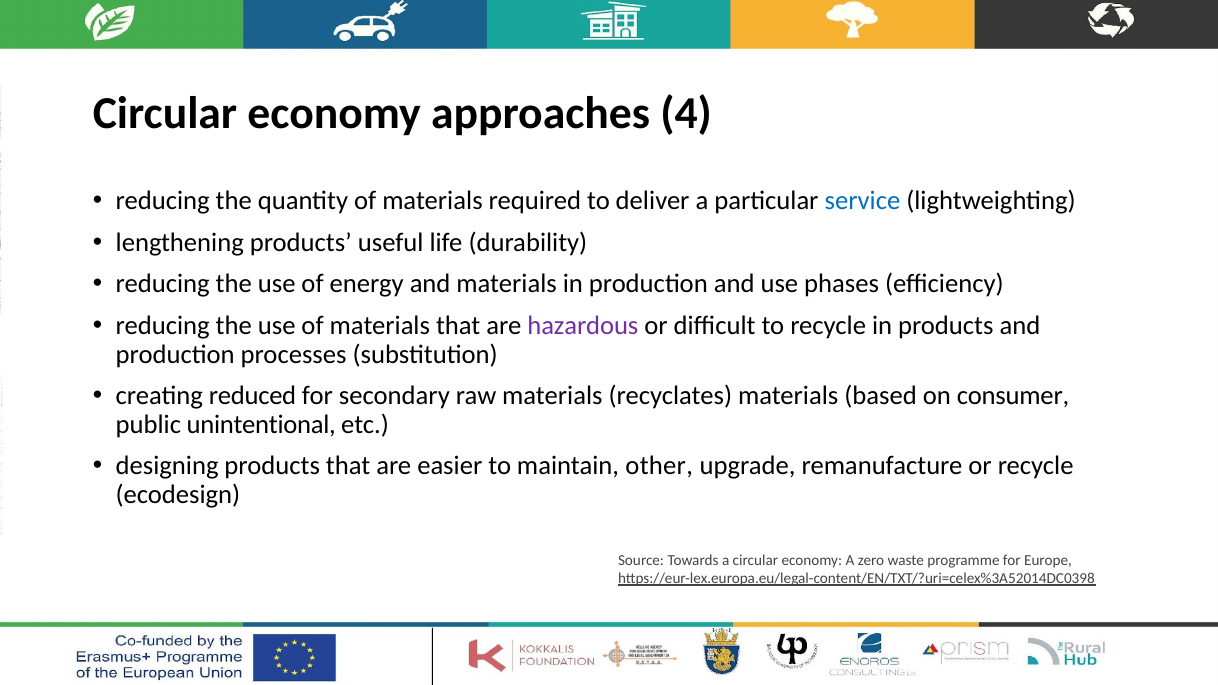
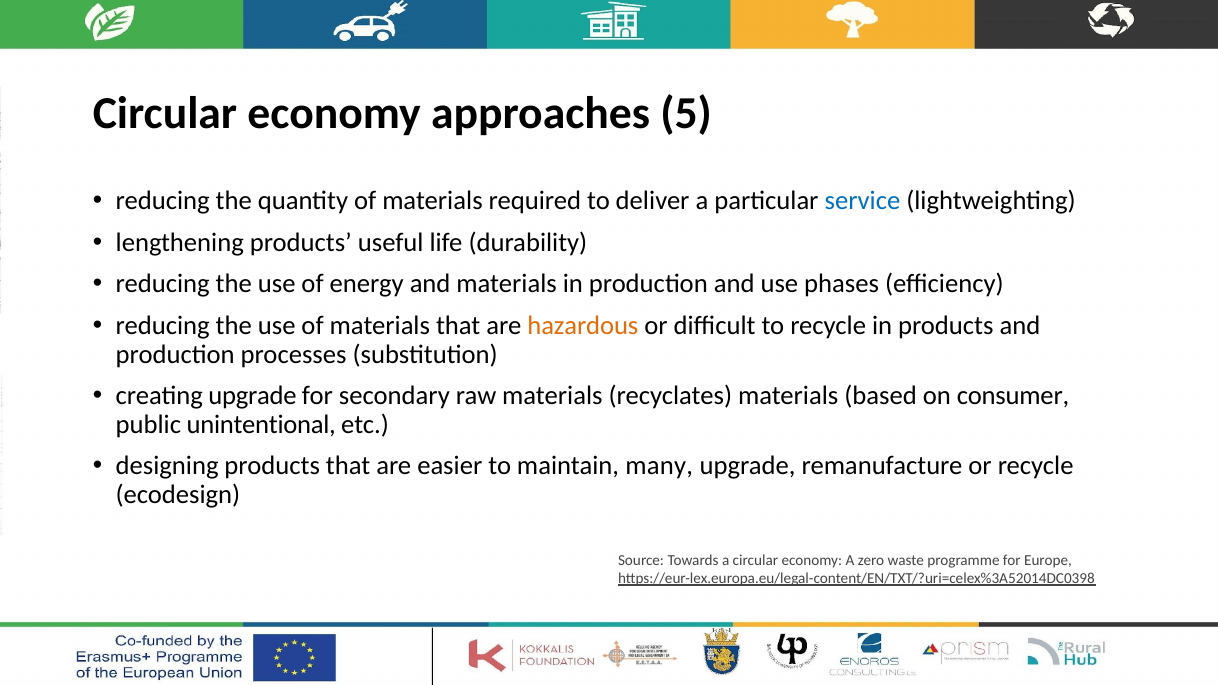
4: 4 -> 5 (686, 113)
hazardous colour: purple -> orange (583, 326)
creating reduced: reduced -> upgrade (253, 396)
other: other -> many (659, 466)
